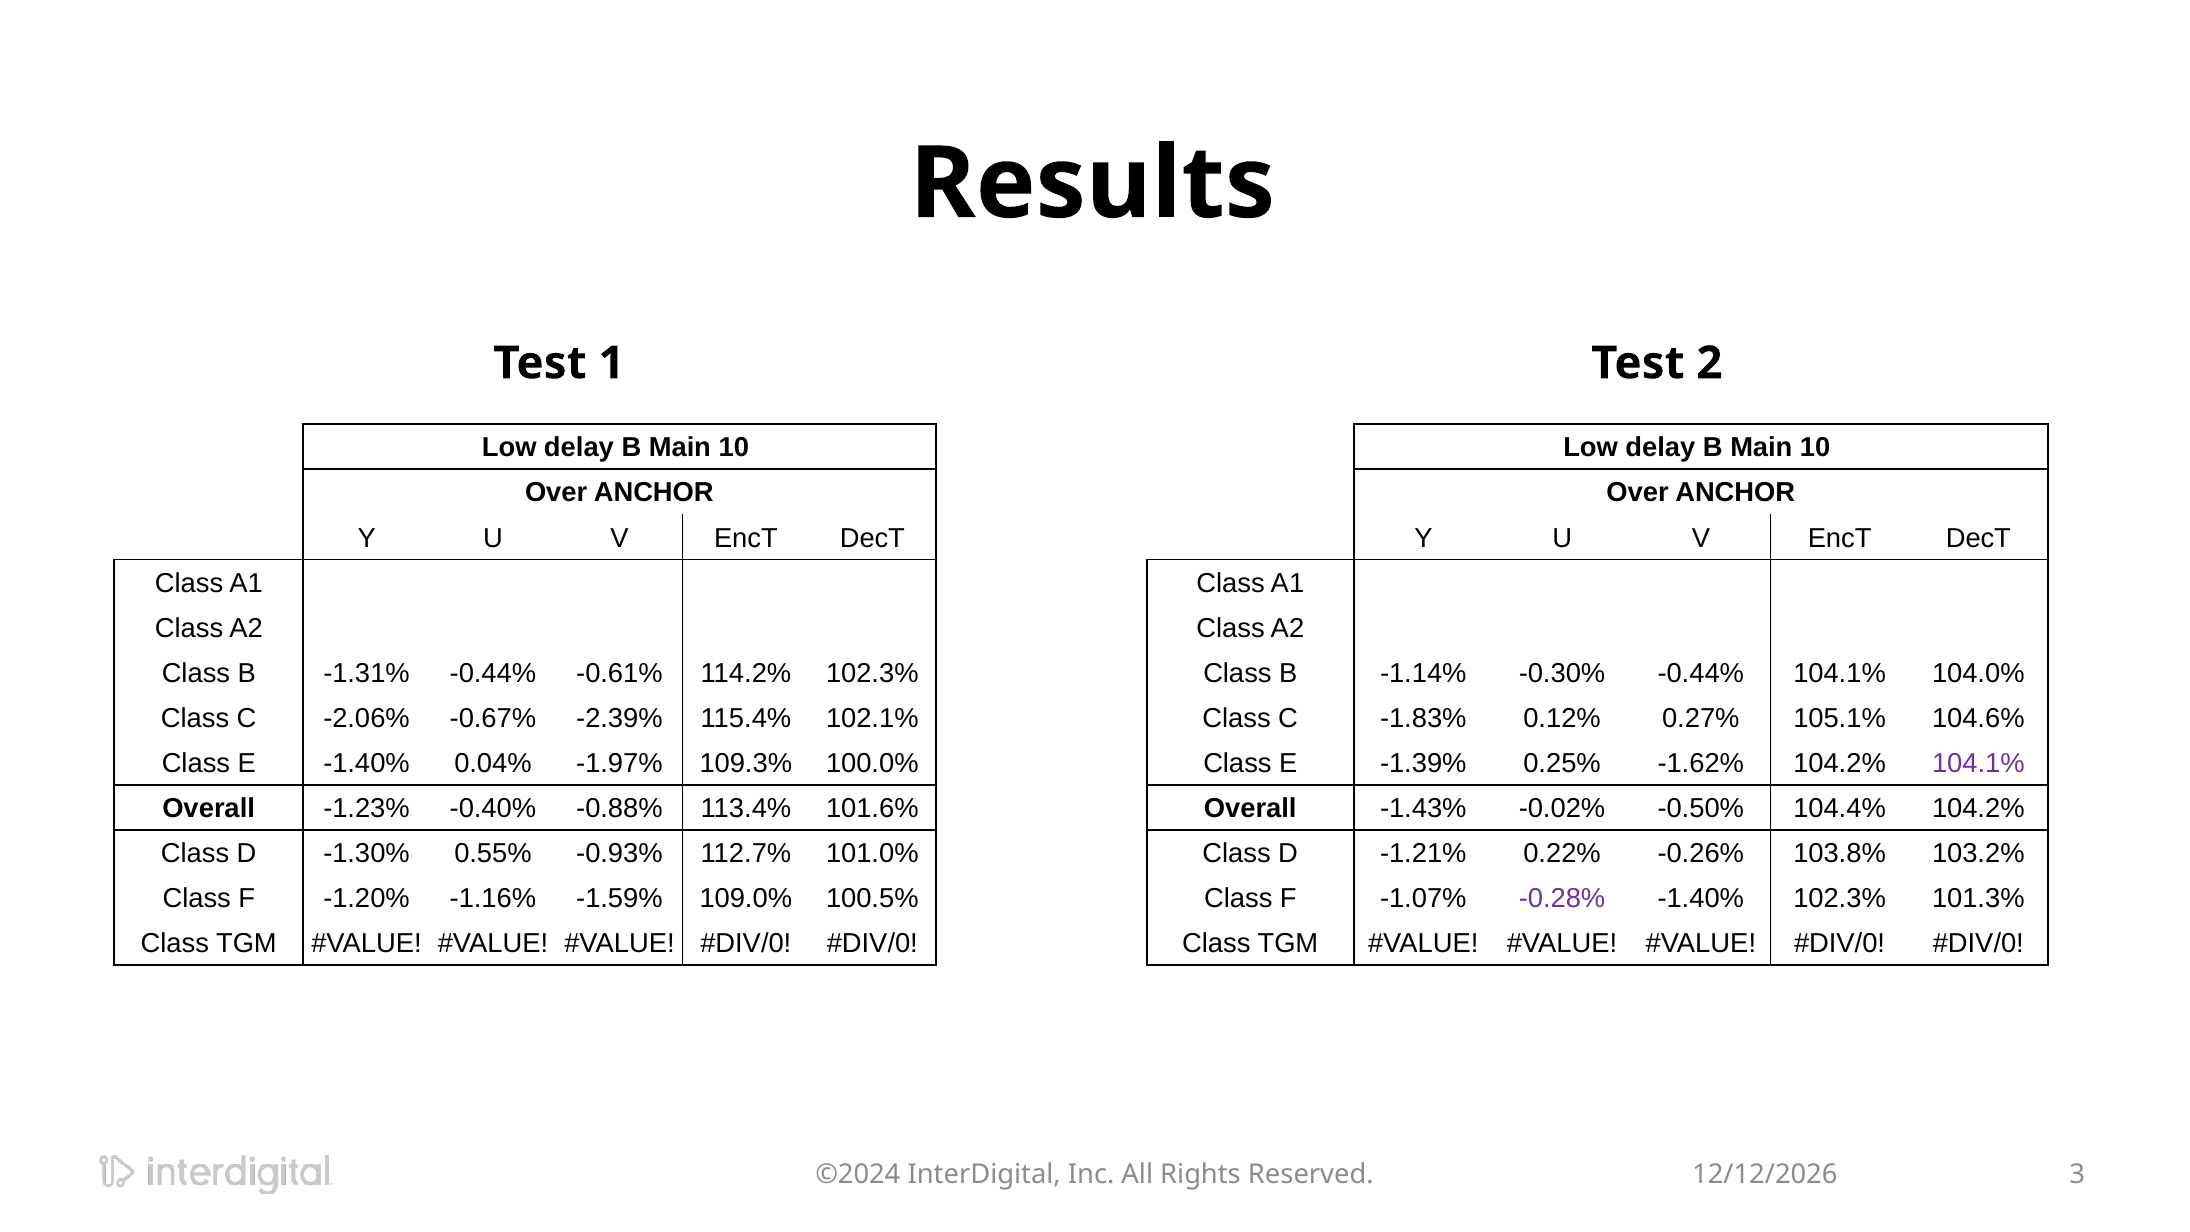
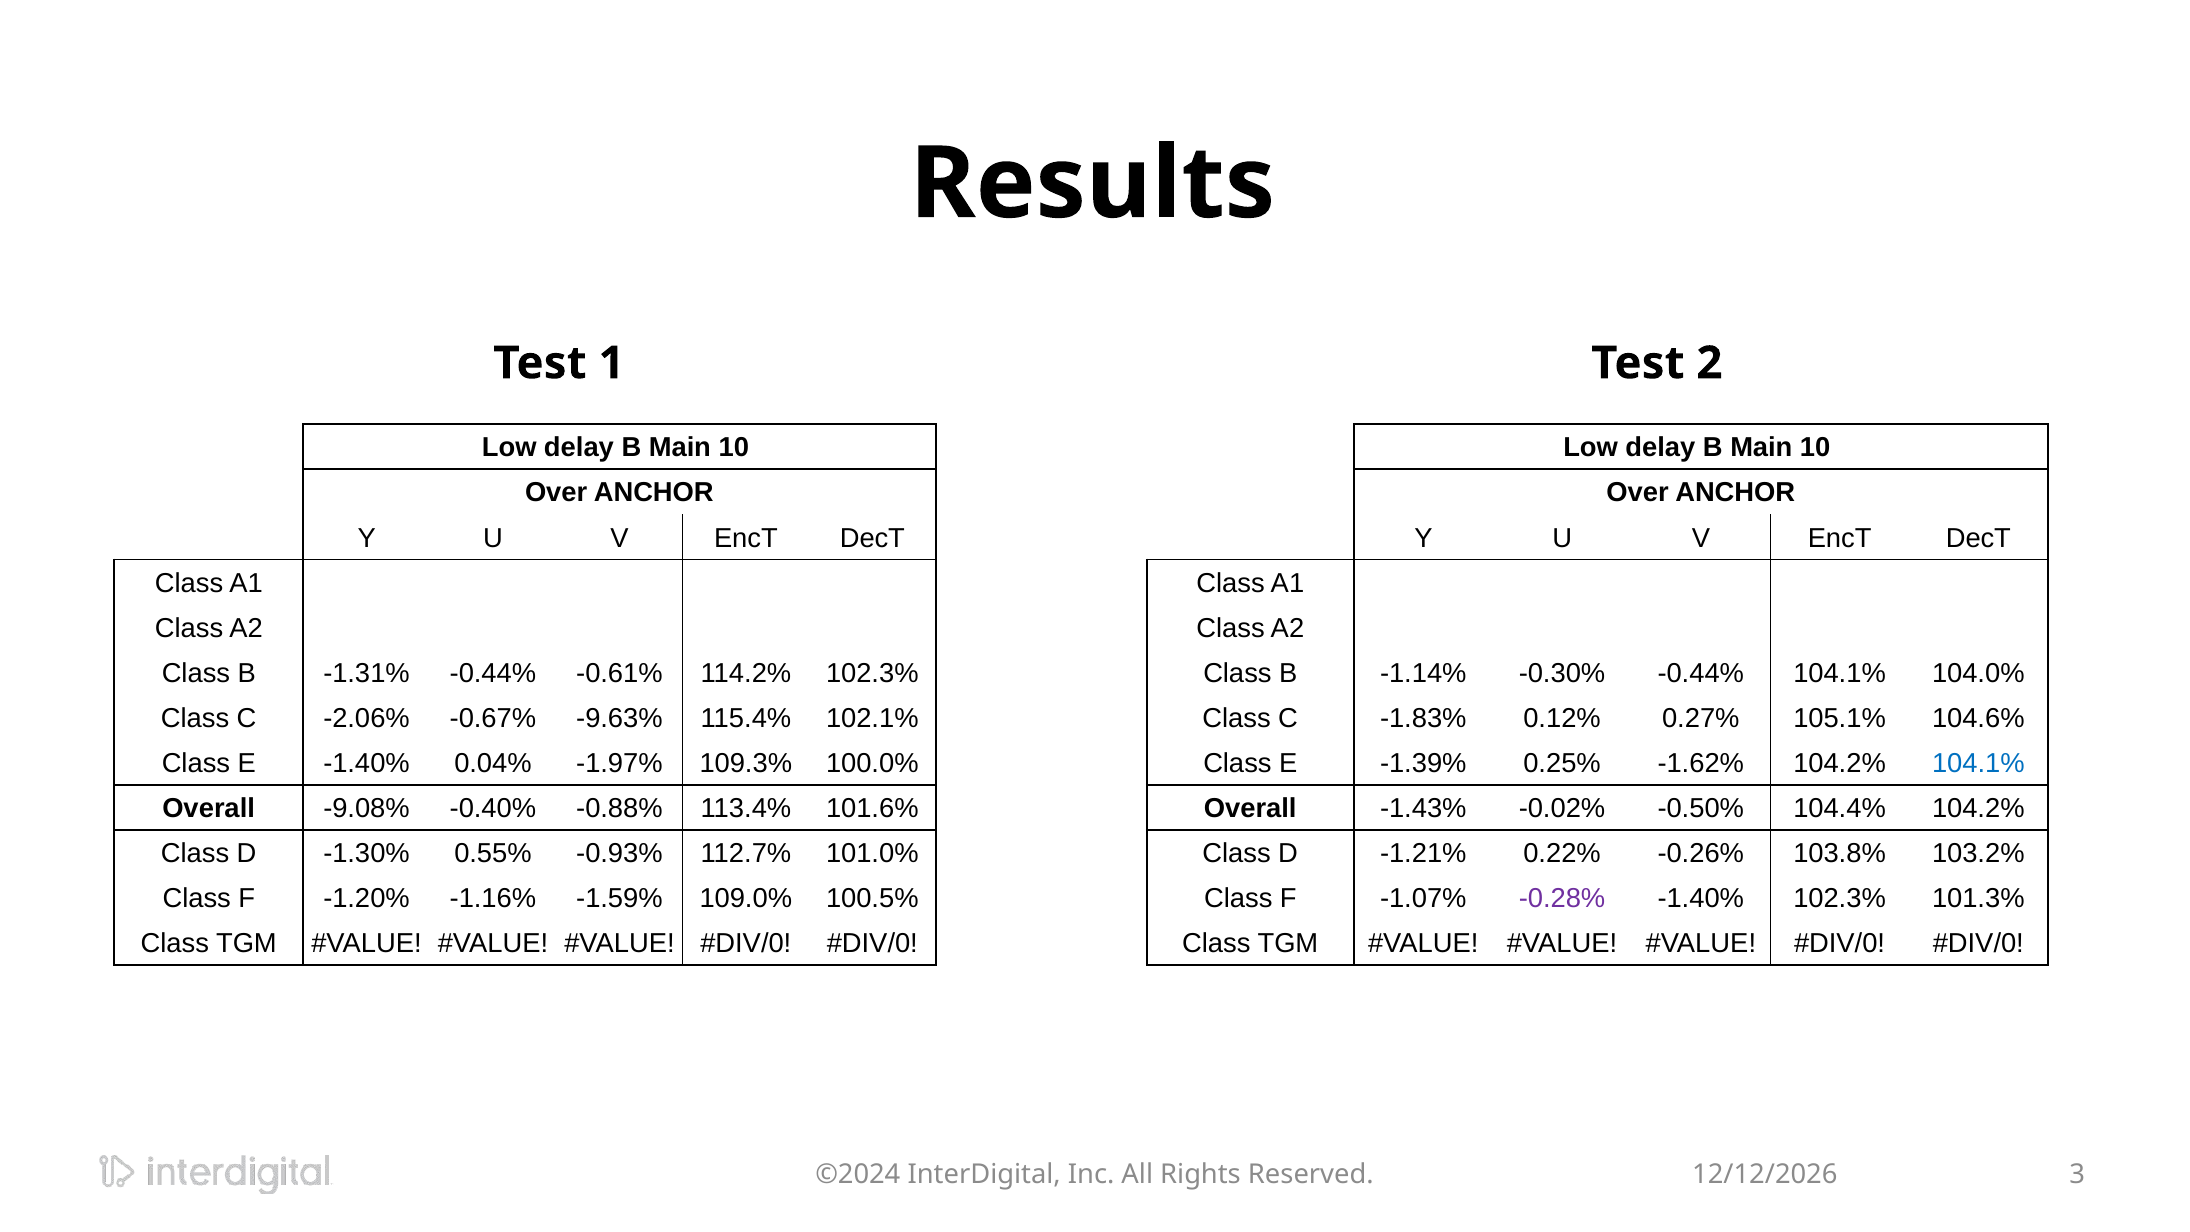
-2.39%: -2.39% -> -9.63% (619, 718)
104.1% colour: purple -> blue (1978, 763)
-1.23%: -1.23% -> -9.08% (366, 808)
